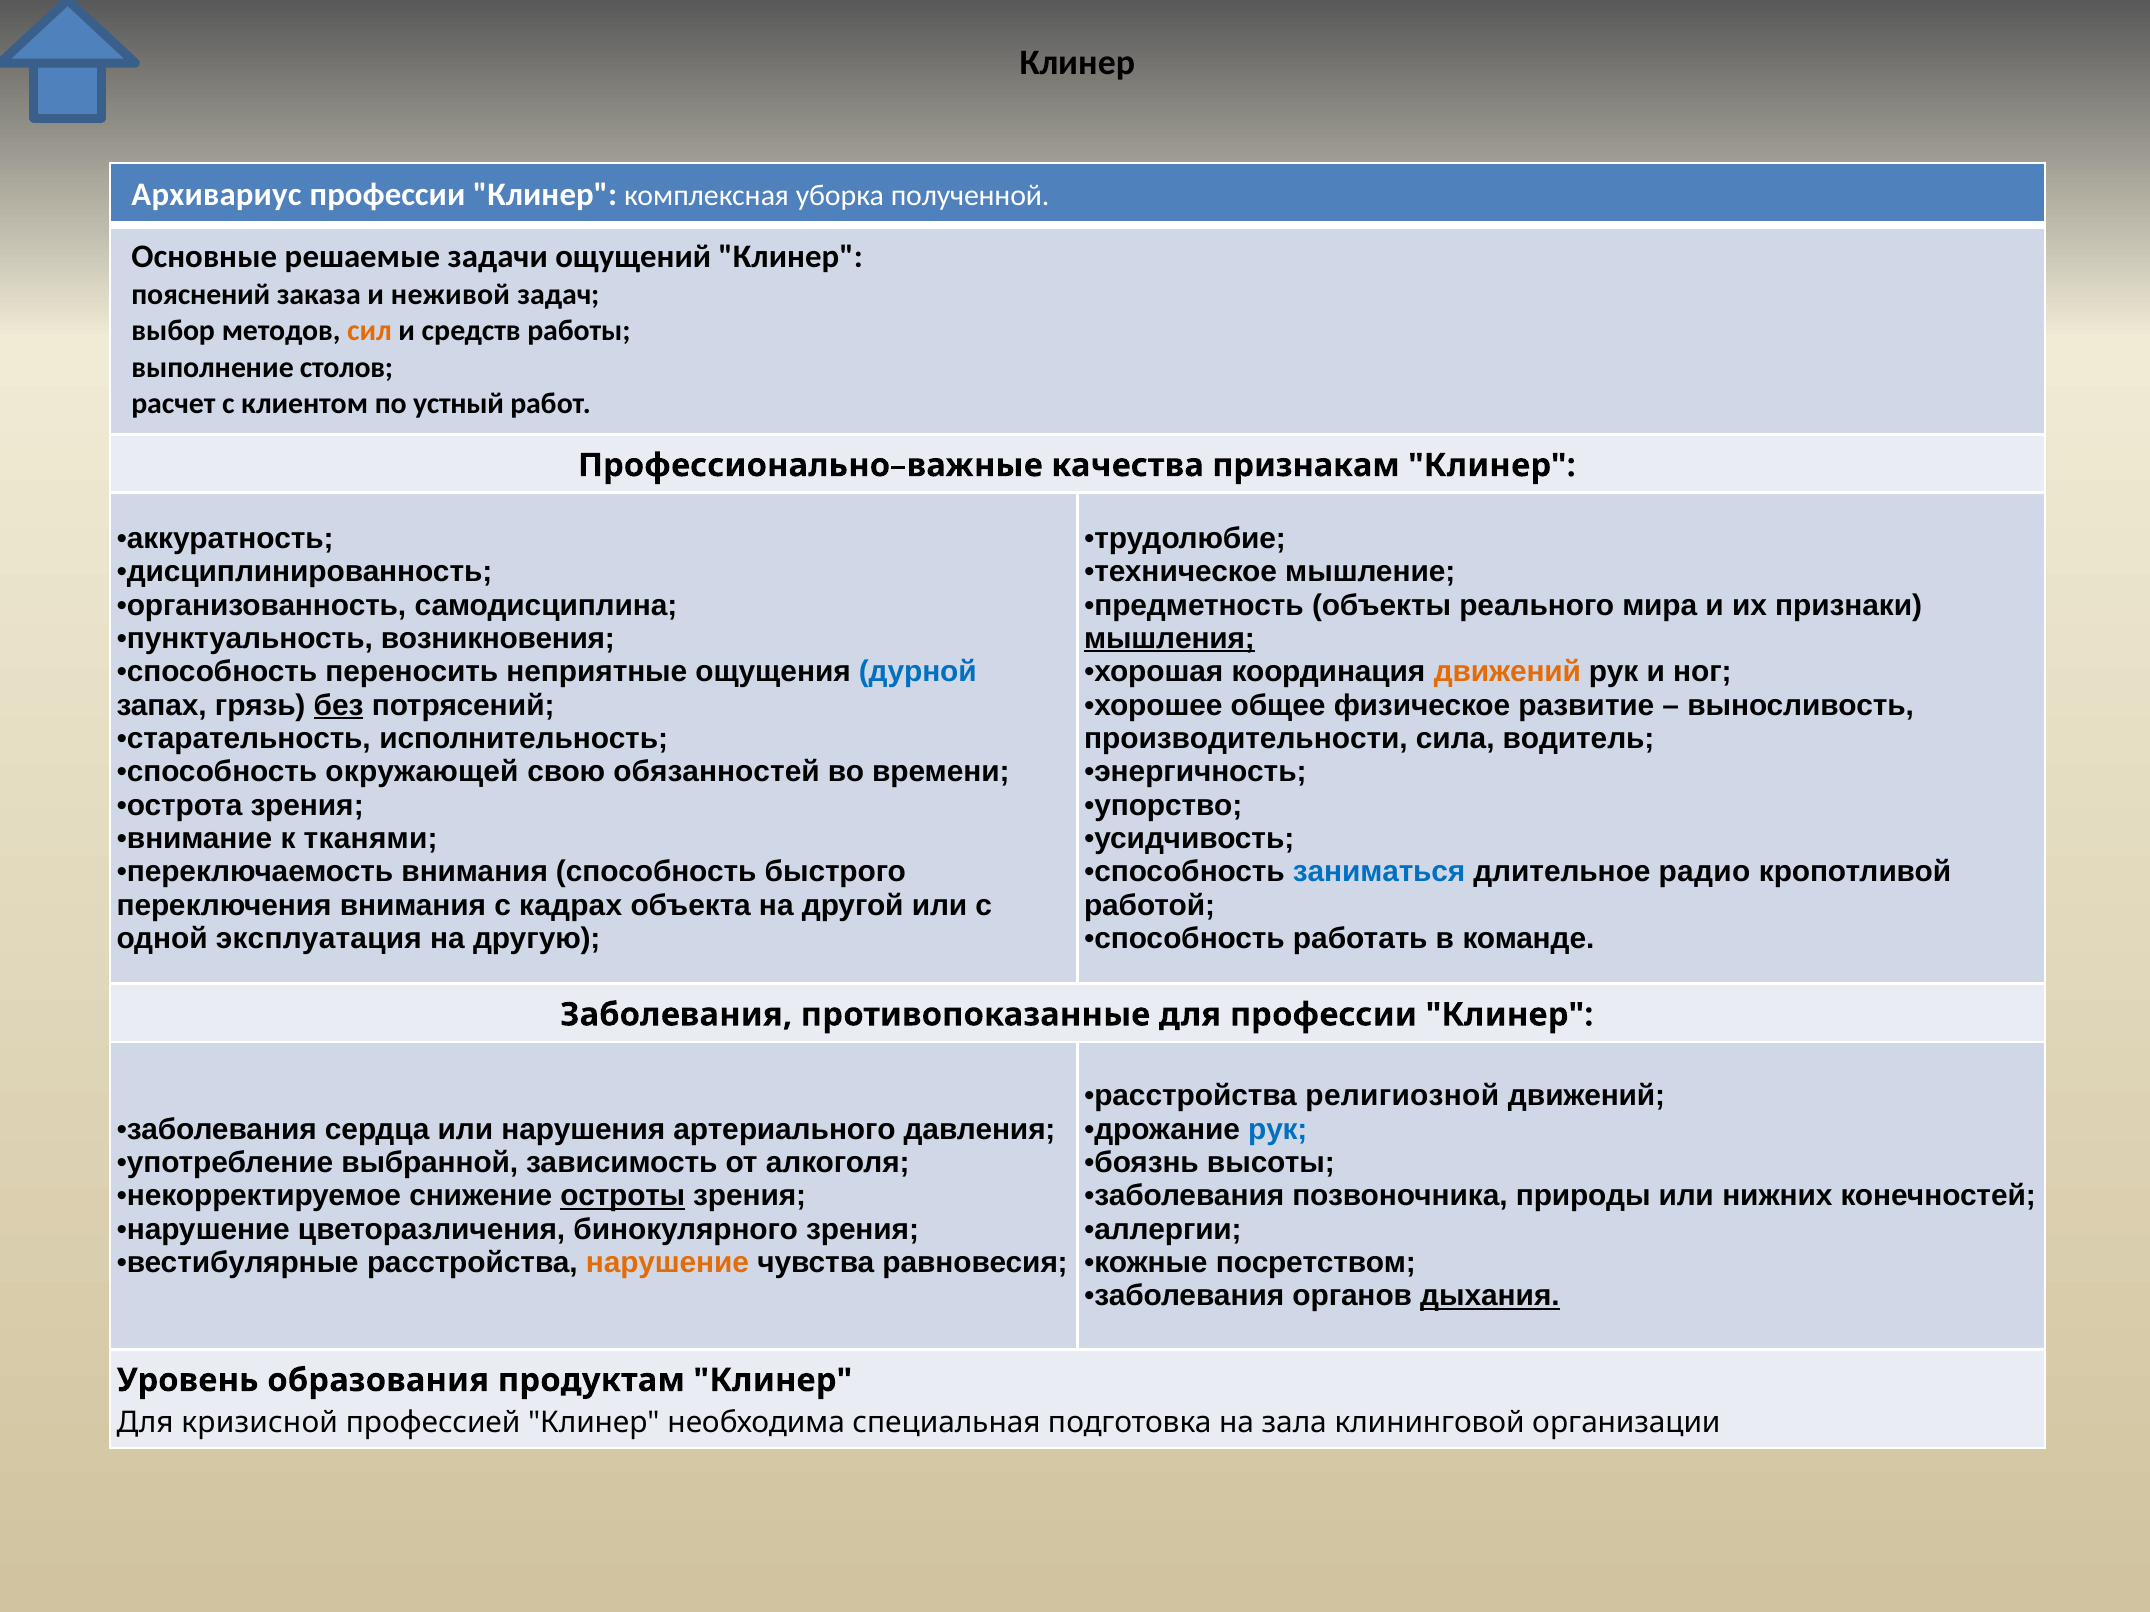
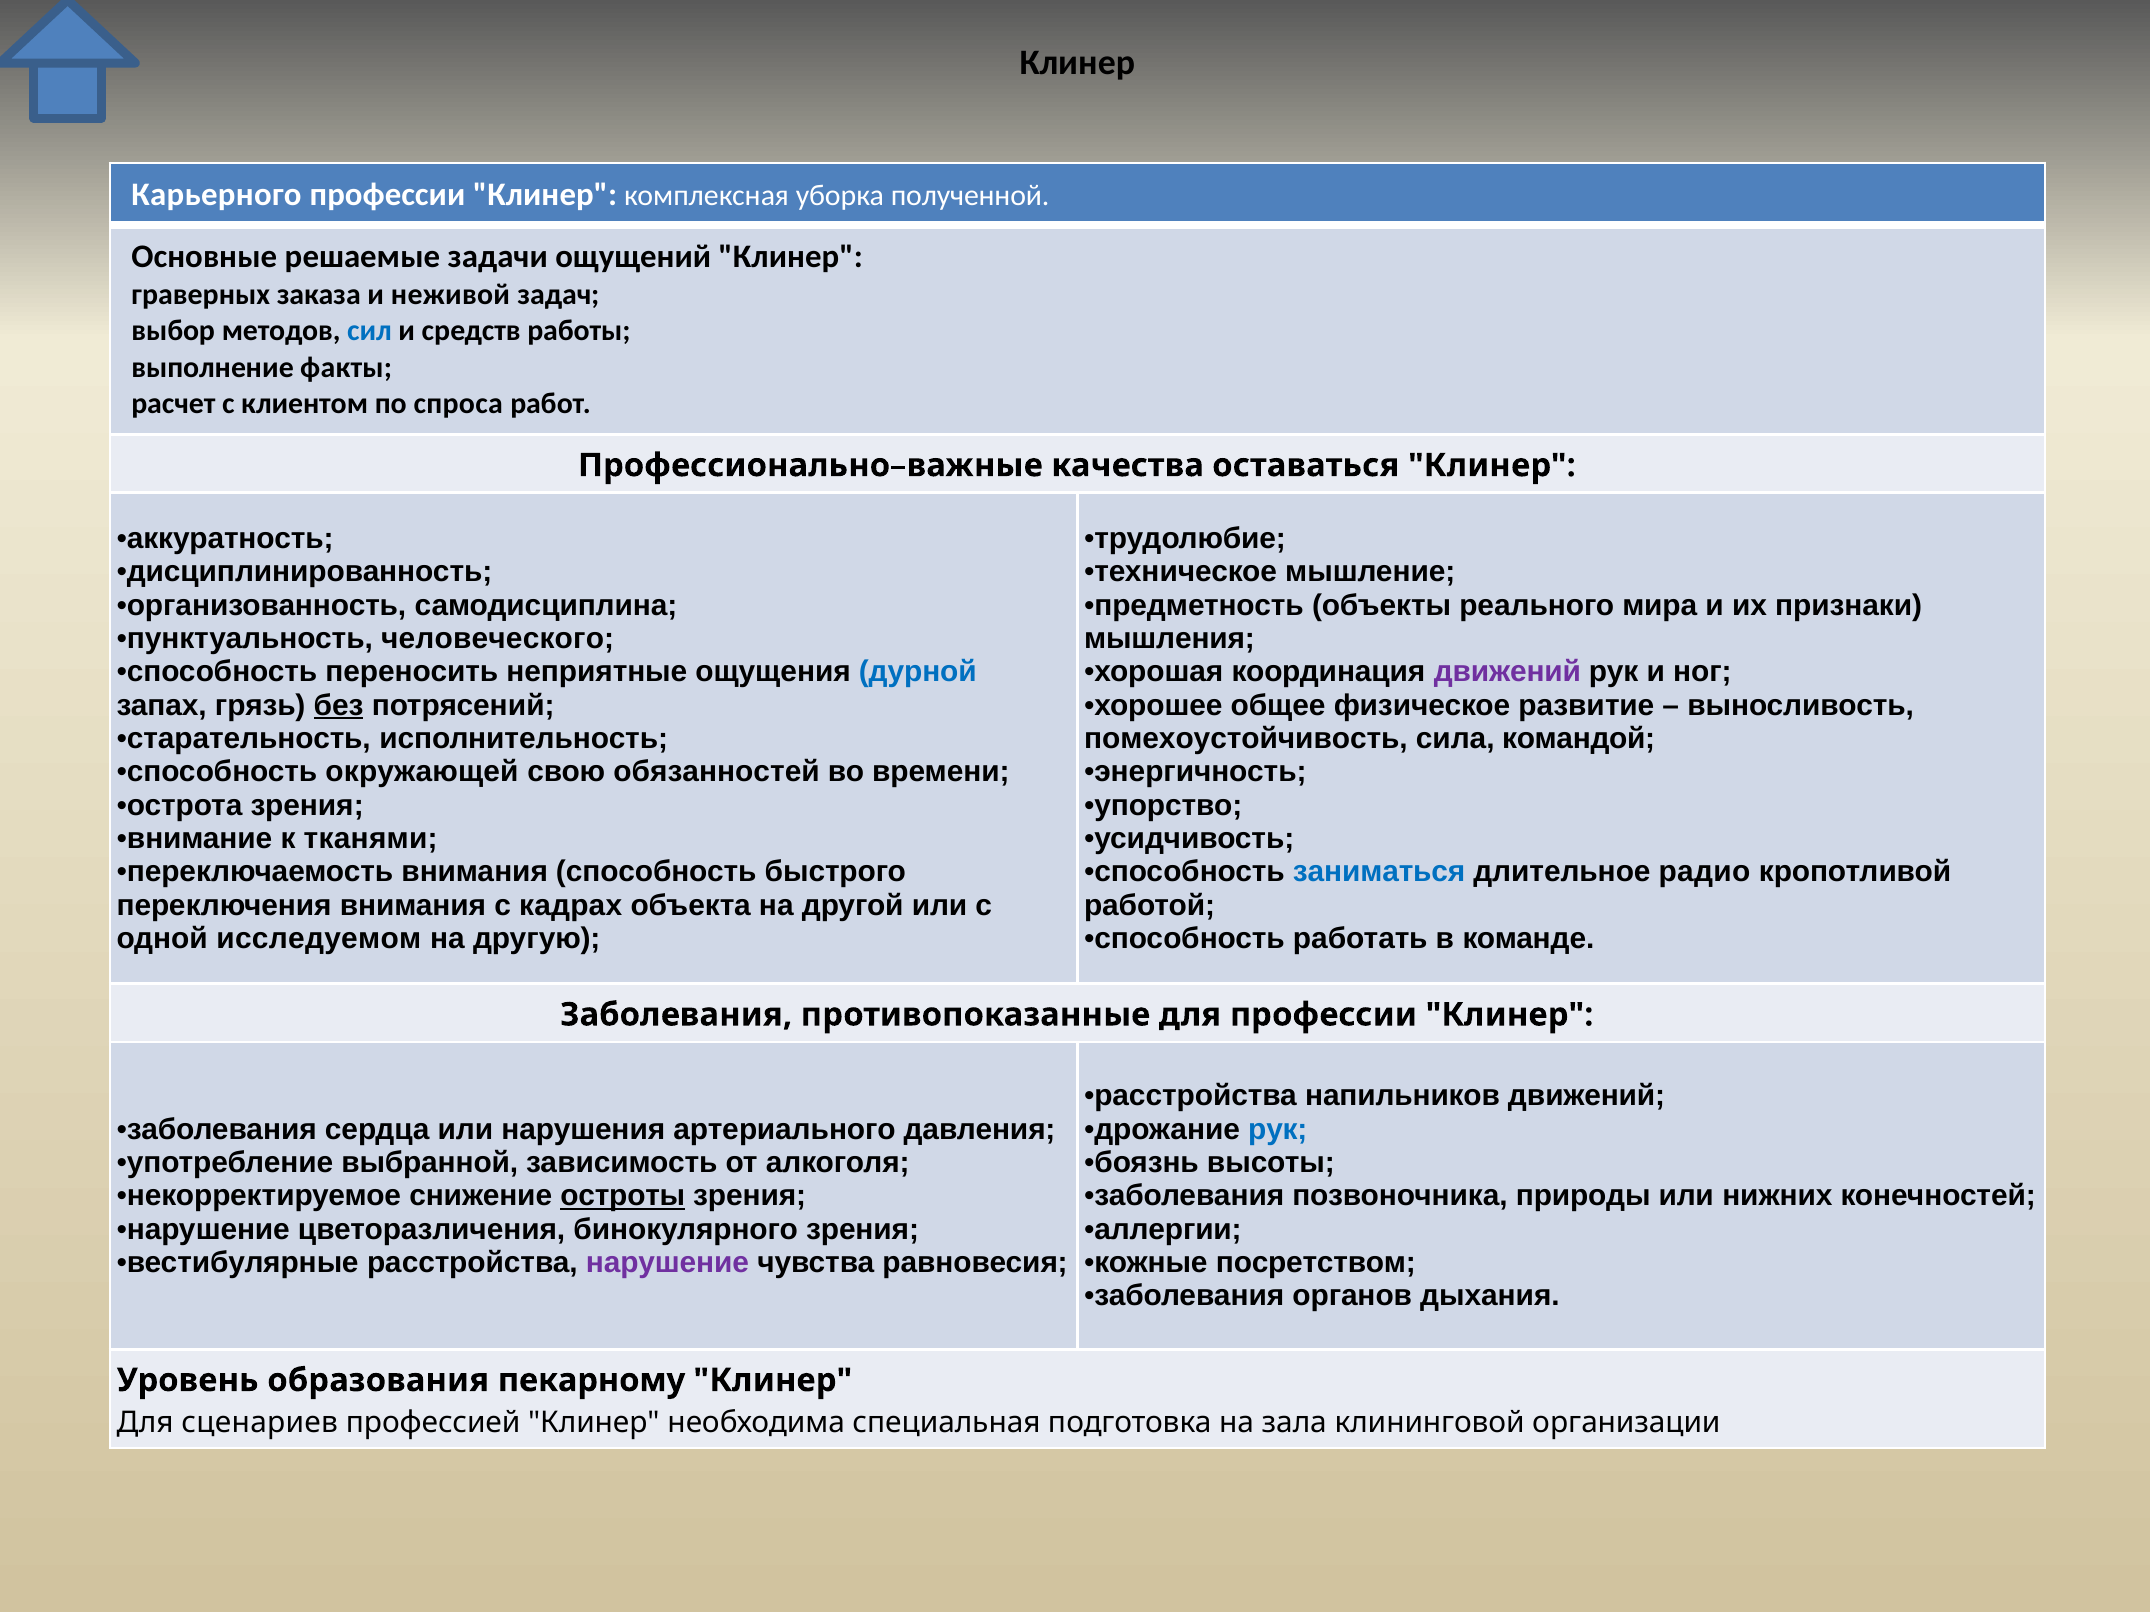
Архивариус: Архивариус -> Карьерного (217, 194)
пояснений: пояснений -> граверных (201, 295)
сил colour: orange -> blue (369, 331)
столов: столов -> факты (346, 367)
устный: устный -> спроса (458, 404)
признакам: признакам -> оставаться (1306, 466)
возникновения: возникновения -> человеческого (498, 639)
мышления underline: present -> none (1170, 639)
движений colour: orange -> purple (1507, 672)
производительности: производительности -> помехоустойчивость (1246, 739)
водитель: водитель -> командой (1579, 739)
эксплуатация: эксплуатация -> исследуемом (319, 939)
религиозной: религиозной -> напильников (1403, 1096)
нарушение colour: orange -> purple (667, 1263)
дыхания underline: present -> none (1490, 1296)
продуктам: продуктам -> пекарному (592, 1381)
кризисной: кризисной -> сценариев (260, 1423)
